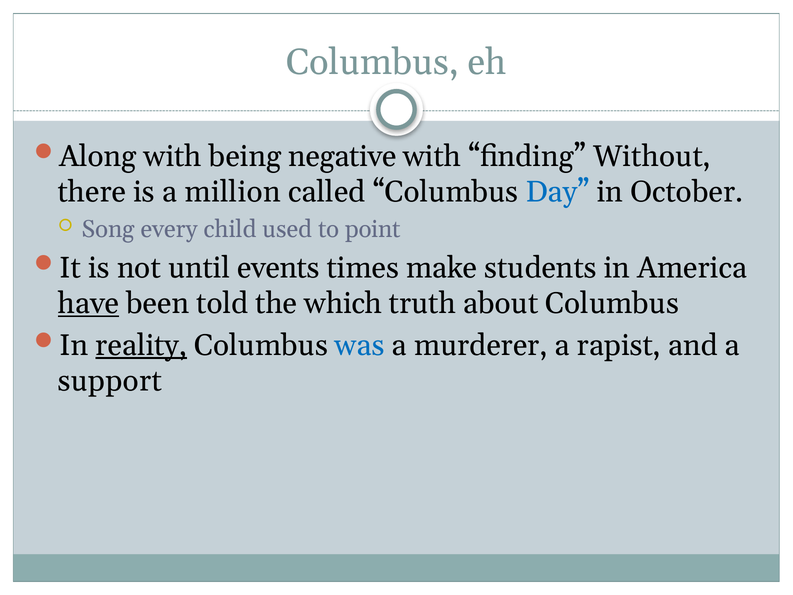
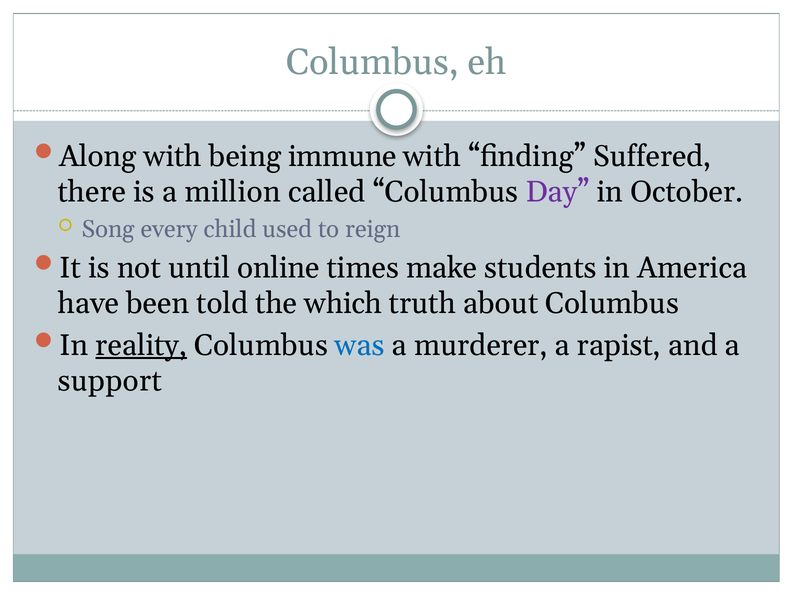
negative: negative -> immune (342, 156)
Without: Without -> Suffered (652, 156)
Day colour: blue -> purple (558, 192)
point: point -> reign (373, 229)
events: events -> online (278, 268)
have underline: present -> none (88, 303)
